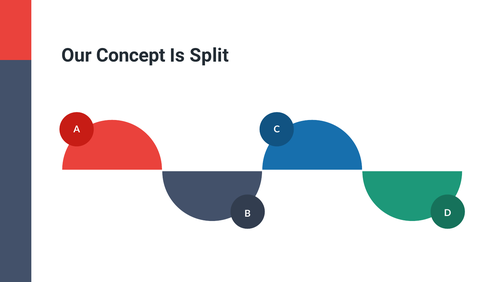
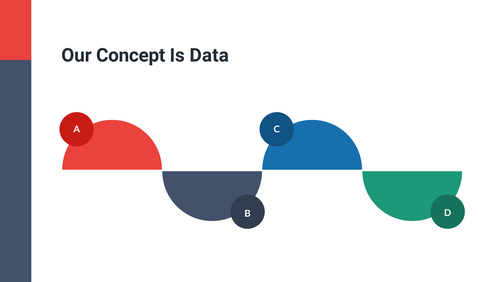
Split: Split -> Data (209, 55)
